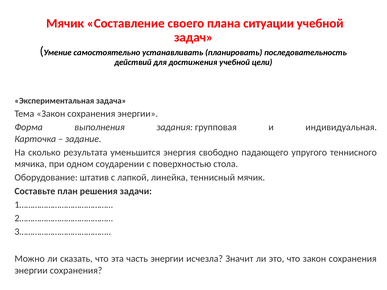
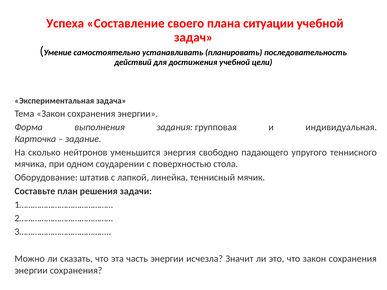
Мячик: Мячик -> Успеха (65, 23)
результата: результата -> нейтронов (85, 153)
